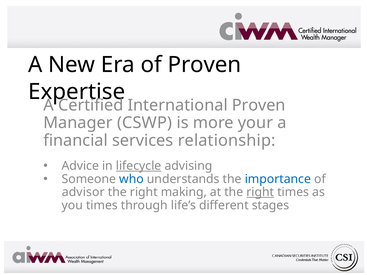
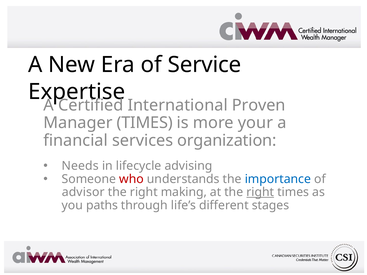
of Proven: Proven -> Service (205, 65)
Manager CSWP: CSWP -> TIMES (145, 123)
relationship: relationship -> organization (227, 141)
Advice: Advice -> Needs (80, 166)
lifecycle underline: present -> none (139, 166)
who colour: blue -> red (131, 179)
you times: times -> paths (102, 206)
